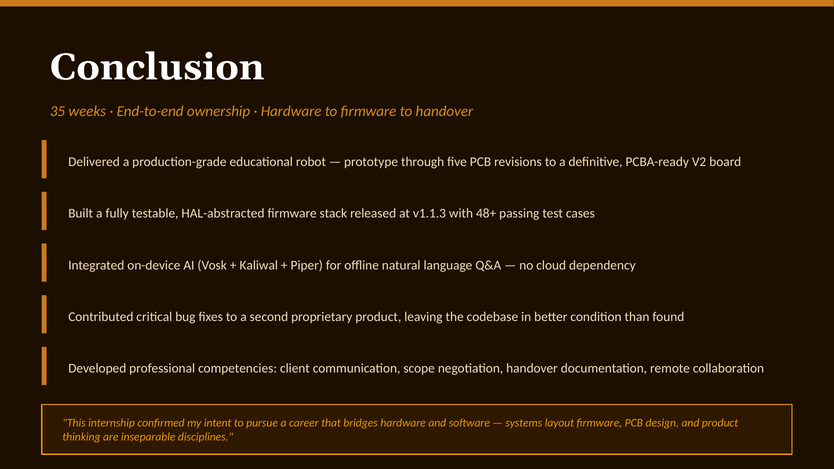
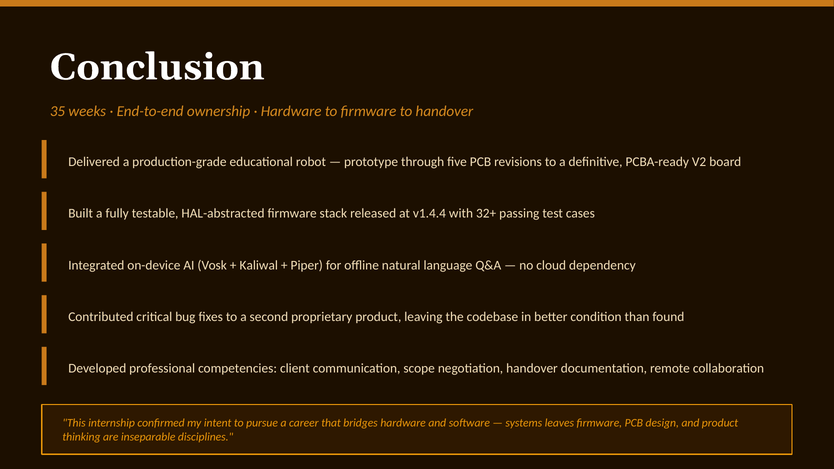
v1.1.3: v1.1.3 -> v1.4.4 (429, 214)
48+: 48+ -> 32+ (486, 214)
layout: layout -> leaves (559, 423)
